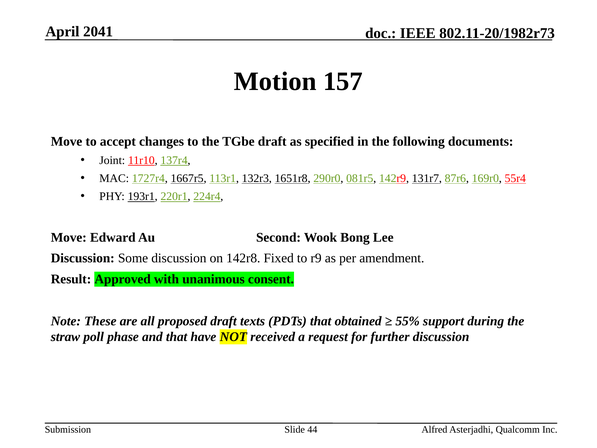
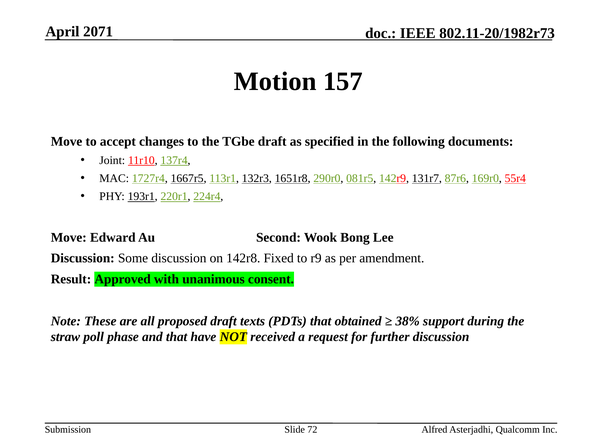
2041: 2041 -> 2071 (98, 32)
55%: 55% -> 38% (408, 321)
44: 44 -> 72 (312, 429)
